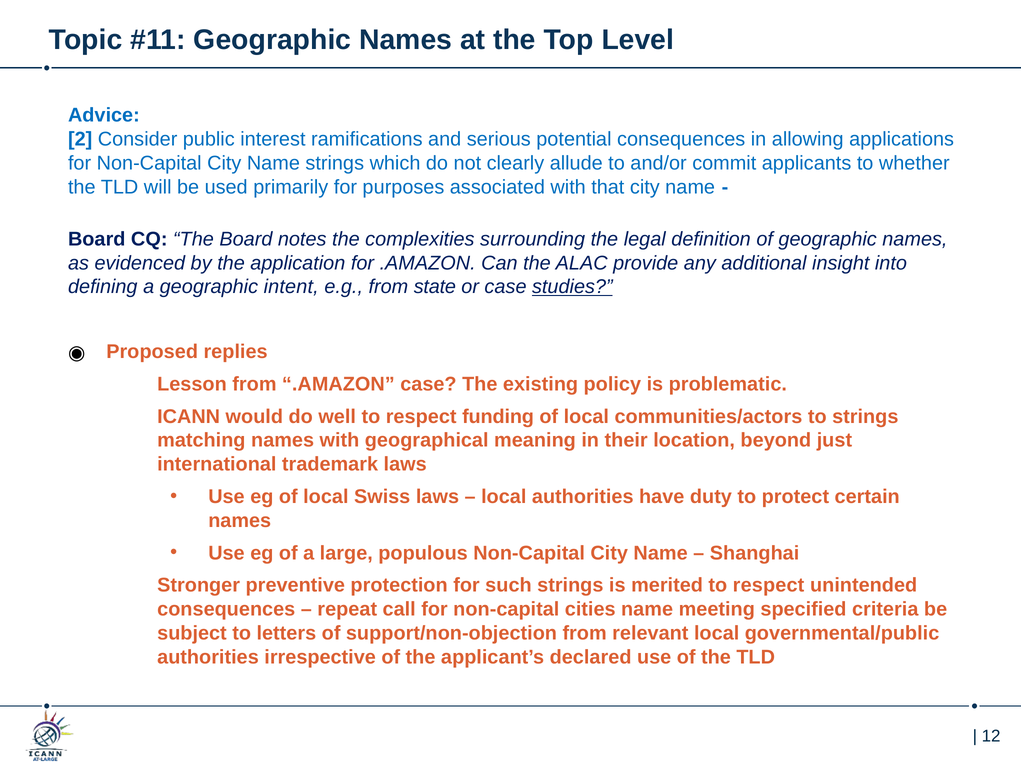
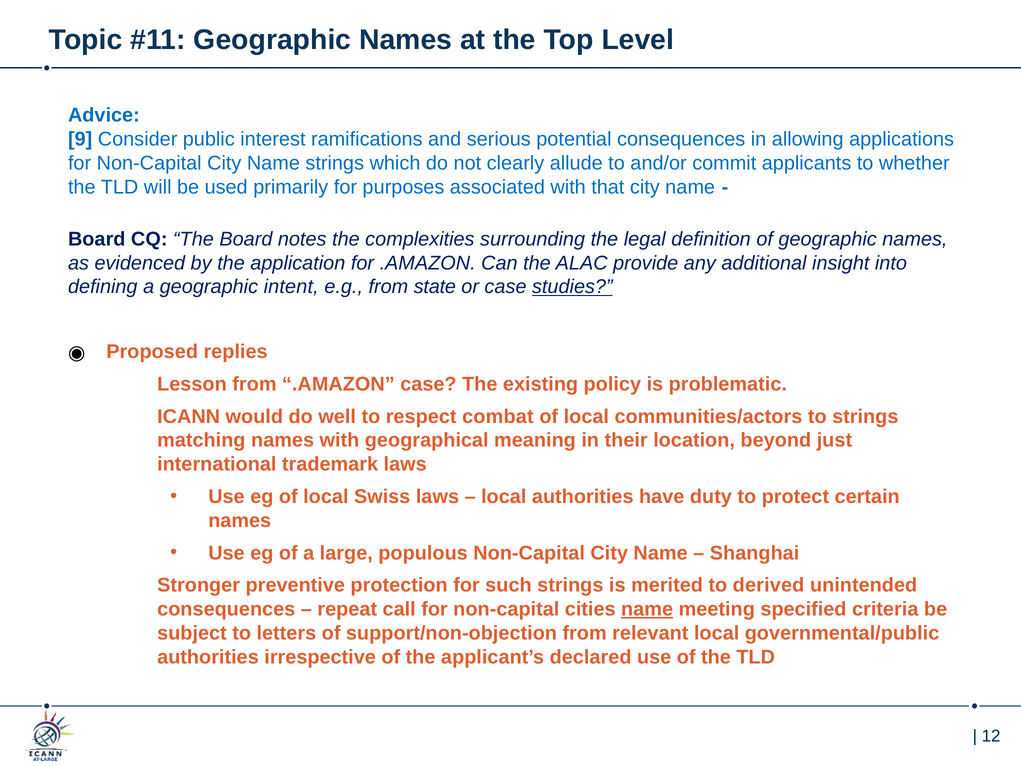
2: 2 -> 9 (80, 139)
funding: funding -> combat (498, 416)
merited to respect: respect -> derived (769, 585)
name underline: none -> present (647, 609)
